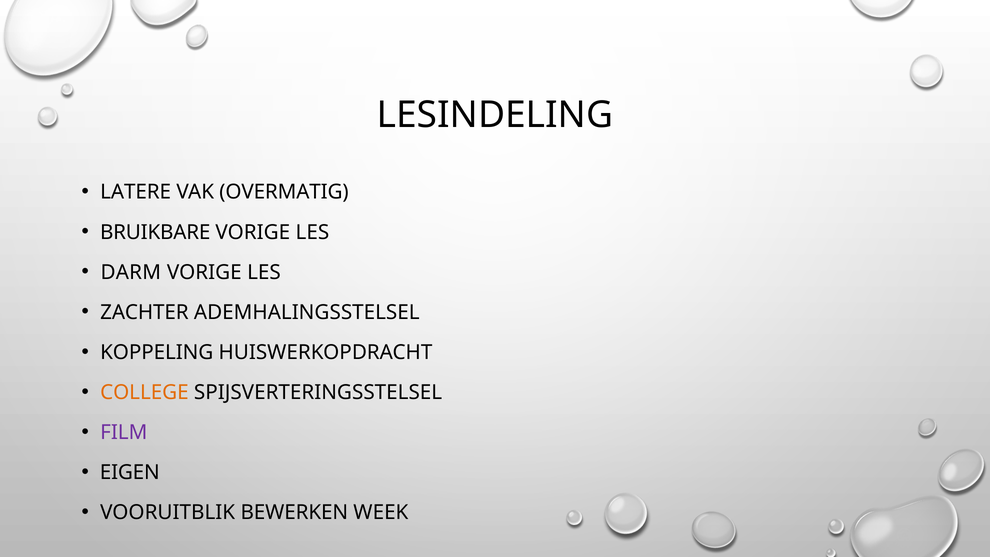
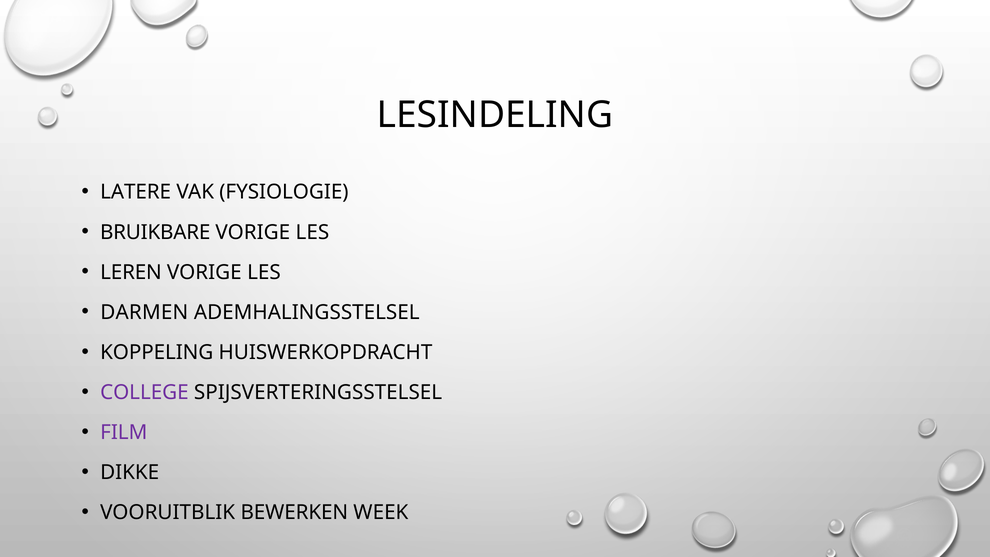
OVERMATIG: OVERMATIG -> FYSIOLOGIE (284, 192)
DARM: DARM -> LEREN (131, 272)
ZACHTER: ZACHTER -> DARMEN (144, 312)
COLLEGE colour: orange -> purple (144, 392)
EIGEN: EIGEN -> DIKKE (130, 472)
